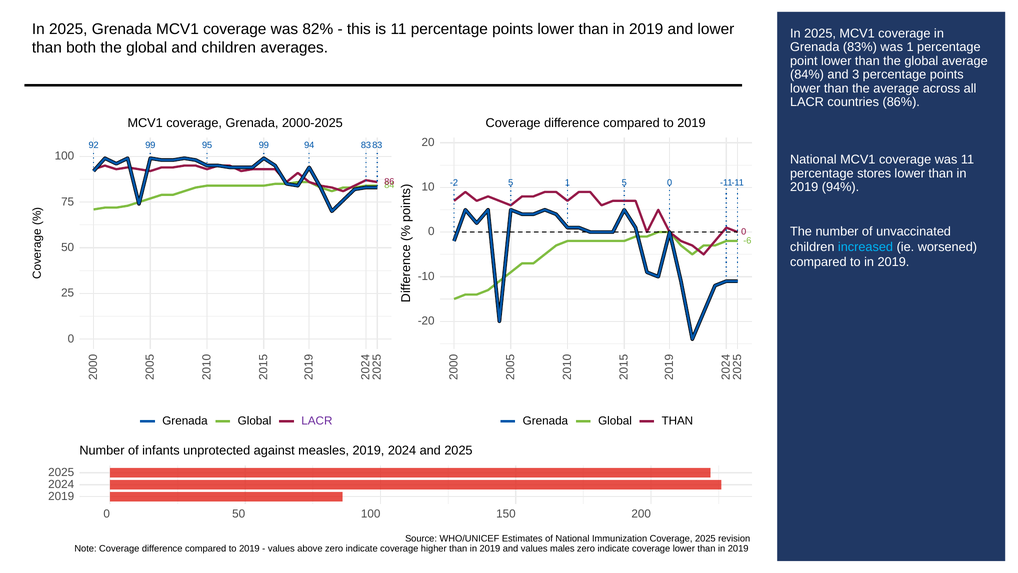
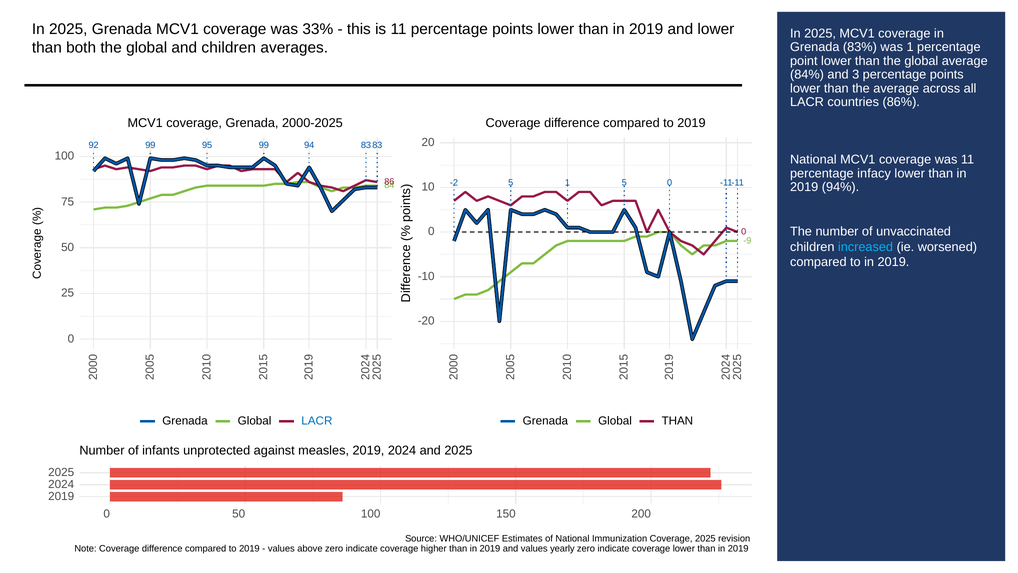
82%: 82% -> 33% (318, 29)
stores: stores -> infacy (874, 173)
-6: -6 -> -9 (747, 241)
LACR colour: purple -> blue (317, 420)
males: males -> yearly (562, 548)
